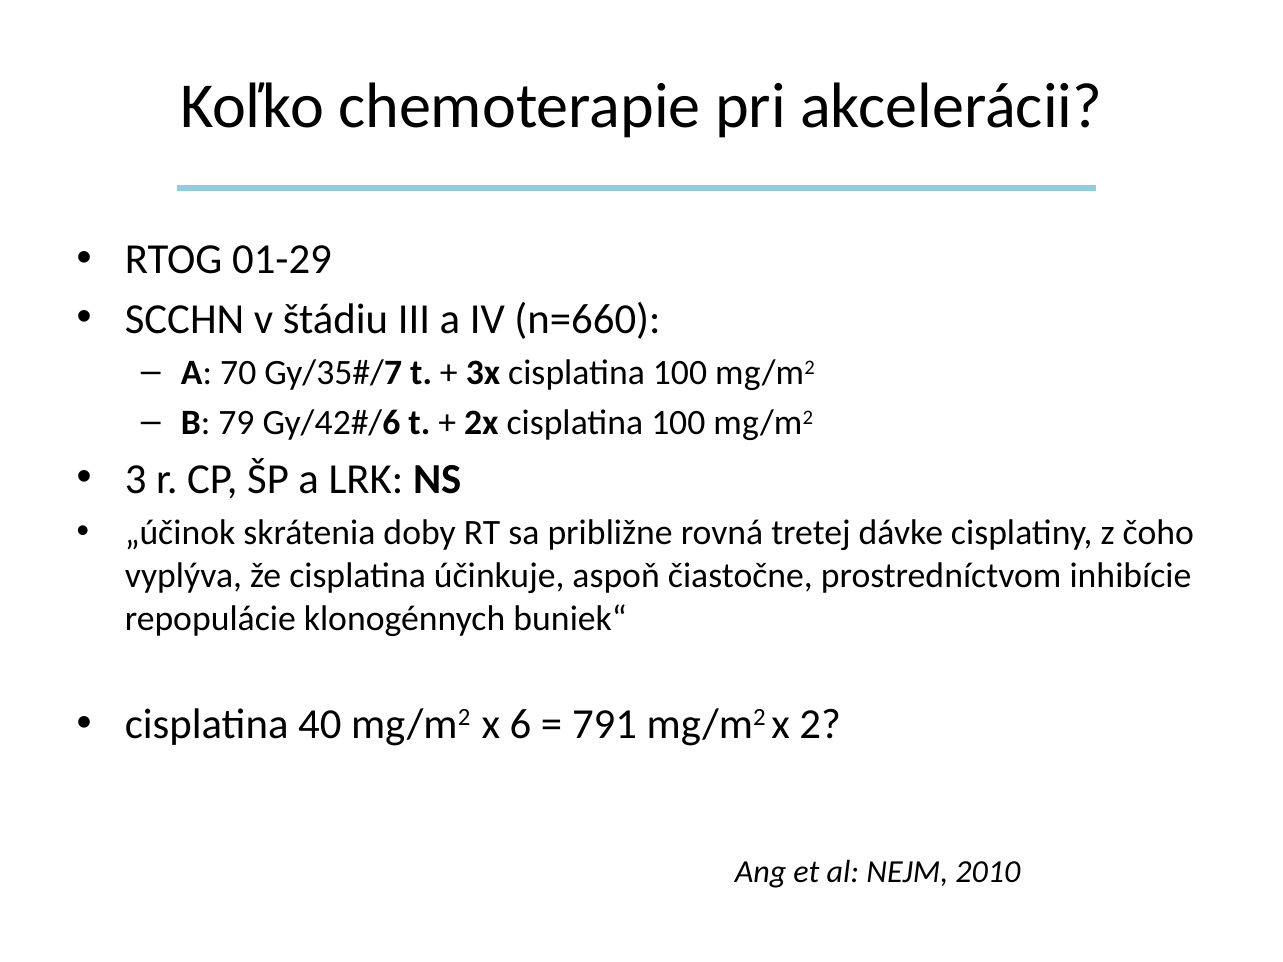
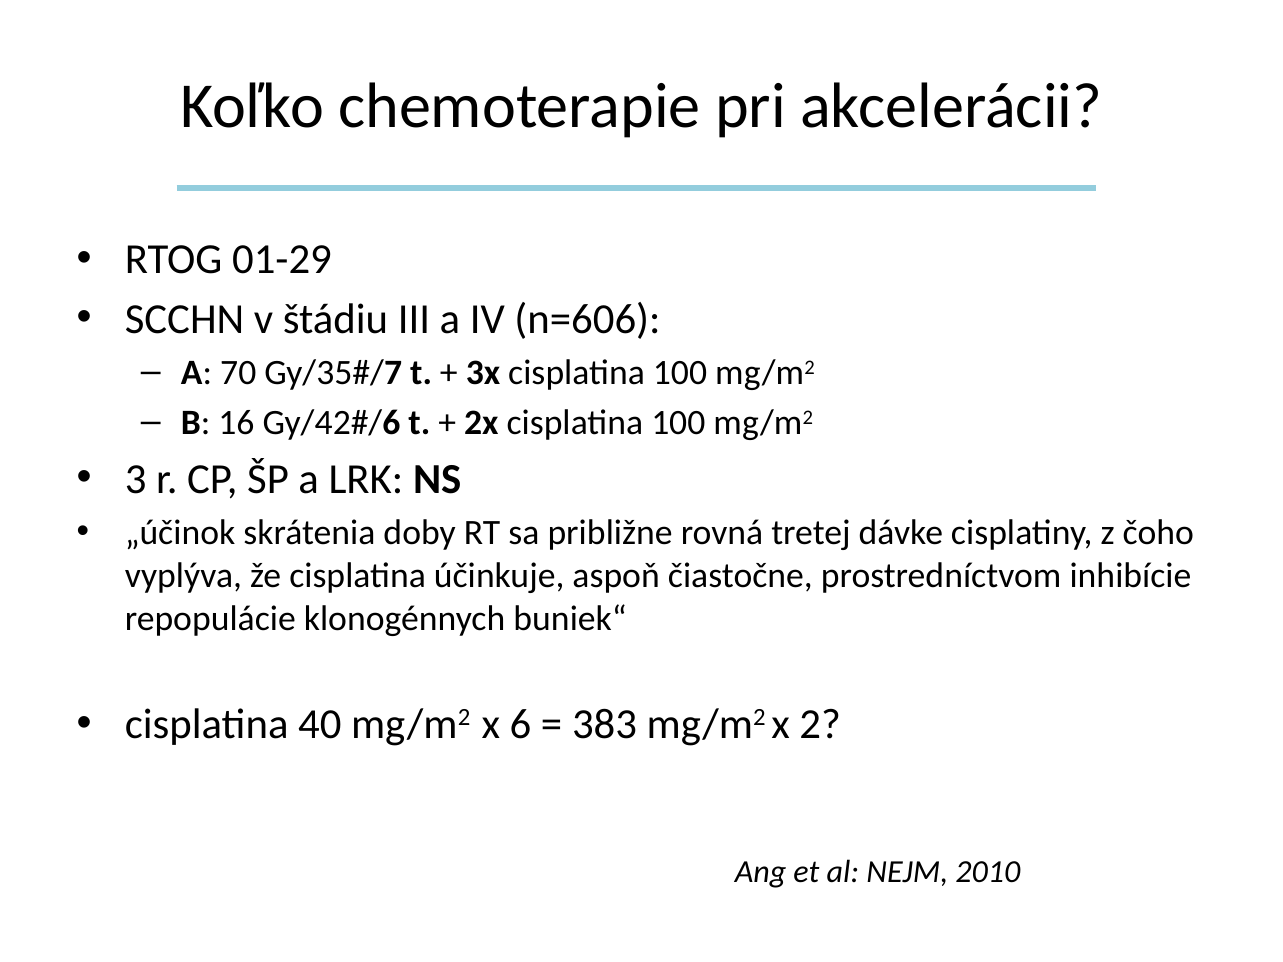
n=660: n=660 -> n=606 (588, 319)
79: 79 -> 16 (236, 423)
791: 791 -> 383 (604, 725)
